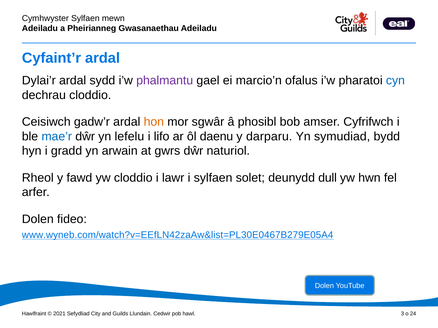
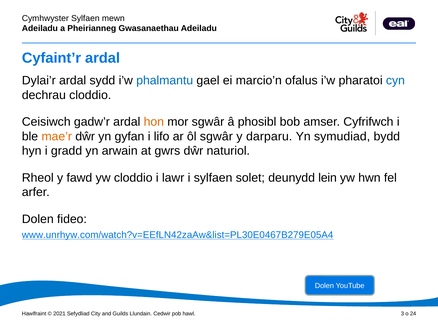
phalmantu colour: purple -> blue (165, 81)
mae’r colour: blue -> orange (57, 137)
lefelu: lefelu -> gyfan (129, 137)
ôl daenu: daenu -> sgwâr (216, 137)
dull: dull -> lein (328, 178)
www.wyneb.com/watch?v=EEfLN42zaAw&list=PL30E0467B279E05A4: www.wyneb.com/watch?v=EEfLN42zaAw&list=PL30E0467B279E05A4 -> www.unrhyw.com/watch?v=EEfLN42zaAw&list=PL30E0467B279E05A4 (178, 235)
